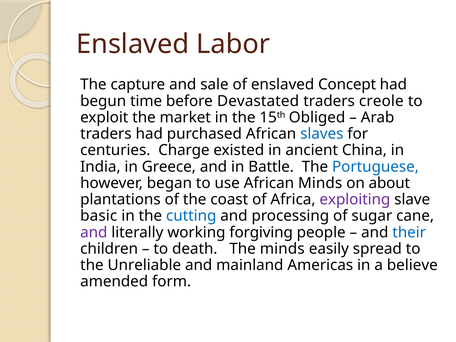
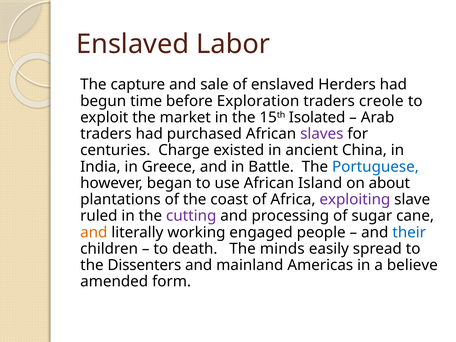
Concept: Concept -> Herders (347, 85)
Devastated: Devastated -> Exploration (258, 101)
Obliged: Obliged -> Isolated (317, 117)
slaves colour: blue -> purple (322, 134)
African Minds: Minds -> Island (320, 183)
basic: basic -> ruled (99, 216)
cutting colour: blue -> purple (191, 216)
and colour: purple -> orange (94, 232)
forgiving: forgiving -> engaged (261, 232)
Unreliable: Unreliable -> Dissenters (144, 265)
